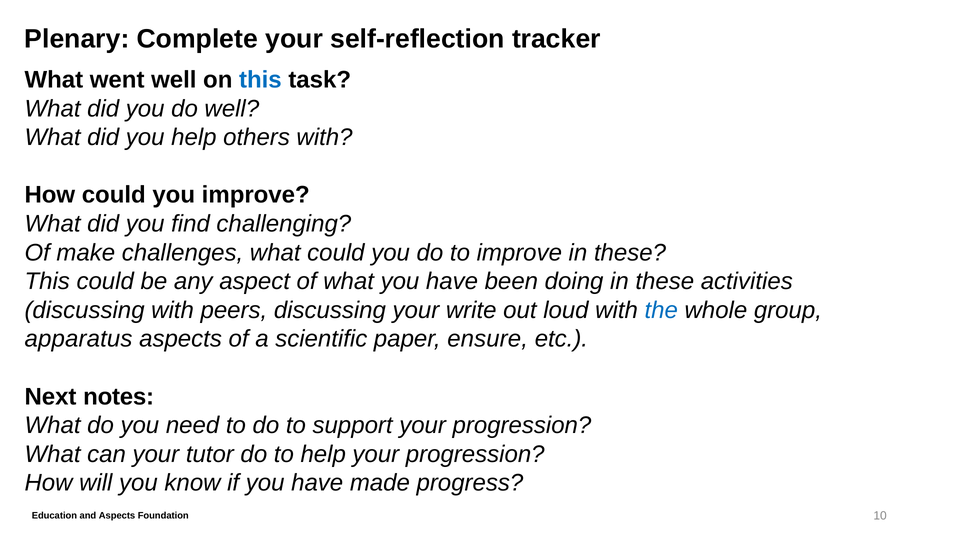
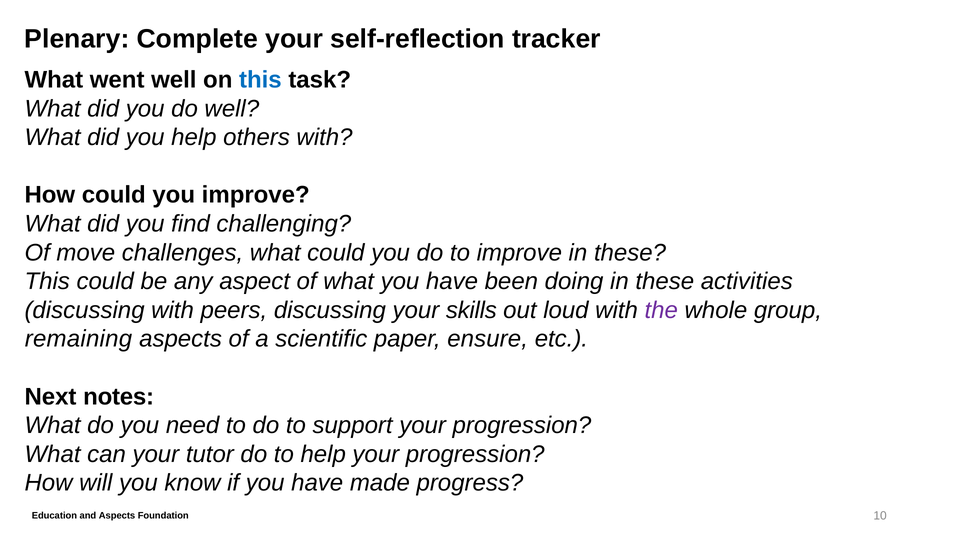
make: make -> move (86, 253)
write: write -> skills (471, 310)
the colour: blue -> purple (661, 310)
apparatus: apparatus -> remaining (78, 339)
